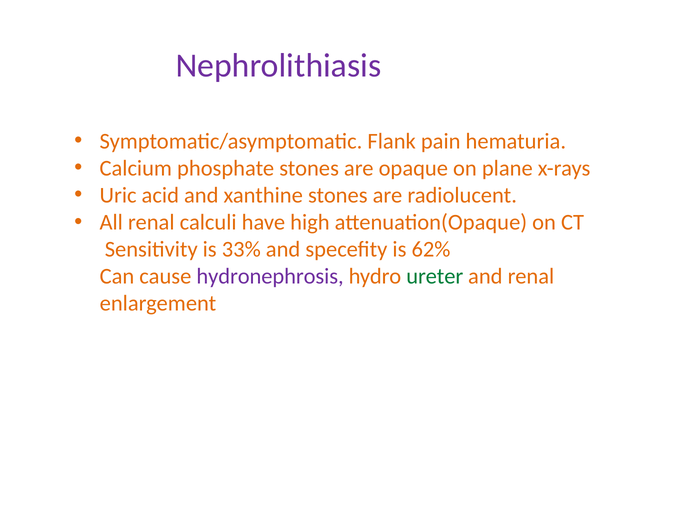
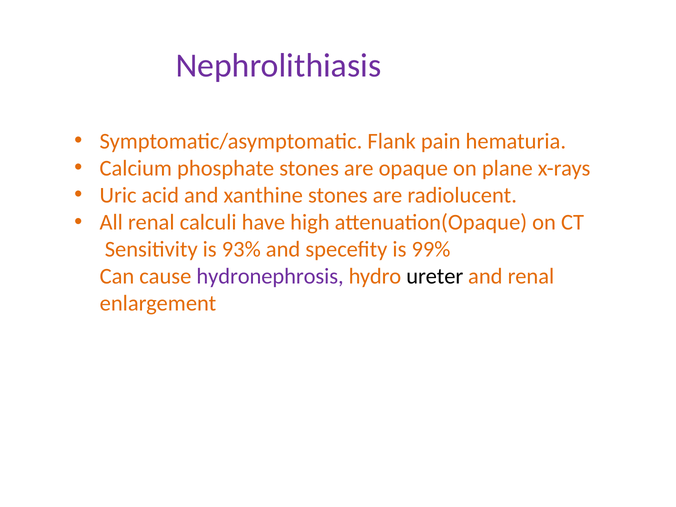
33%: 33% -> 93% (241, 249)
62%: 62% -> 99% (431, 249)
ureter colour: green -> black (435, 276)
